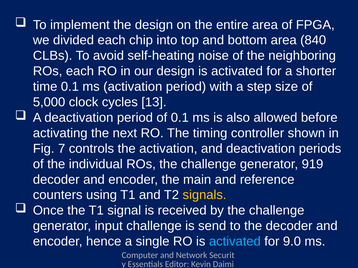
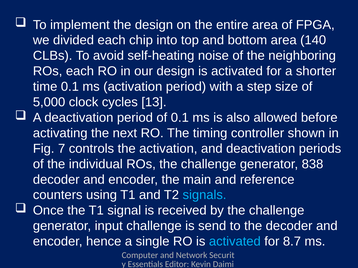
840: 840 -> 140 (313, 40)
919: 919 -> 838 (312, 164)
signals colour: yellow -> light blue (205, 195)
9.0: 9.0 -> 8.7 (292, 242)
